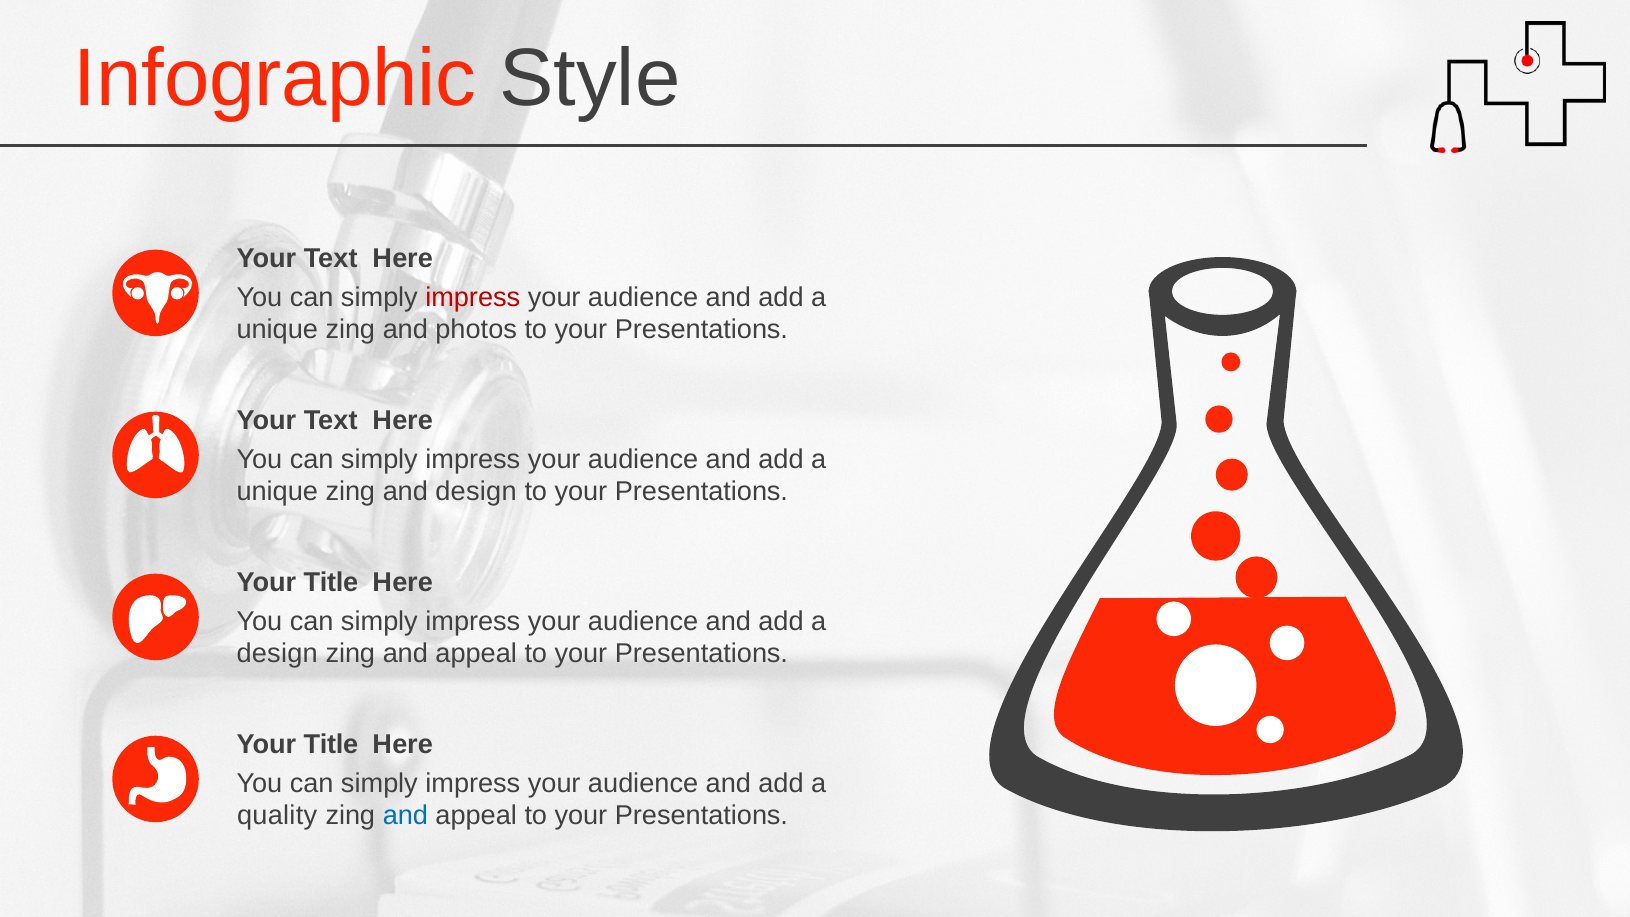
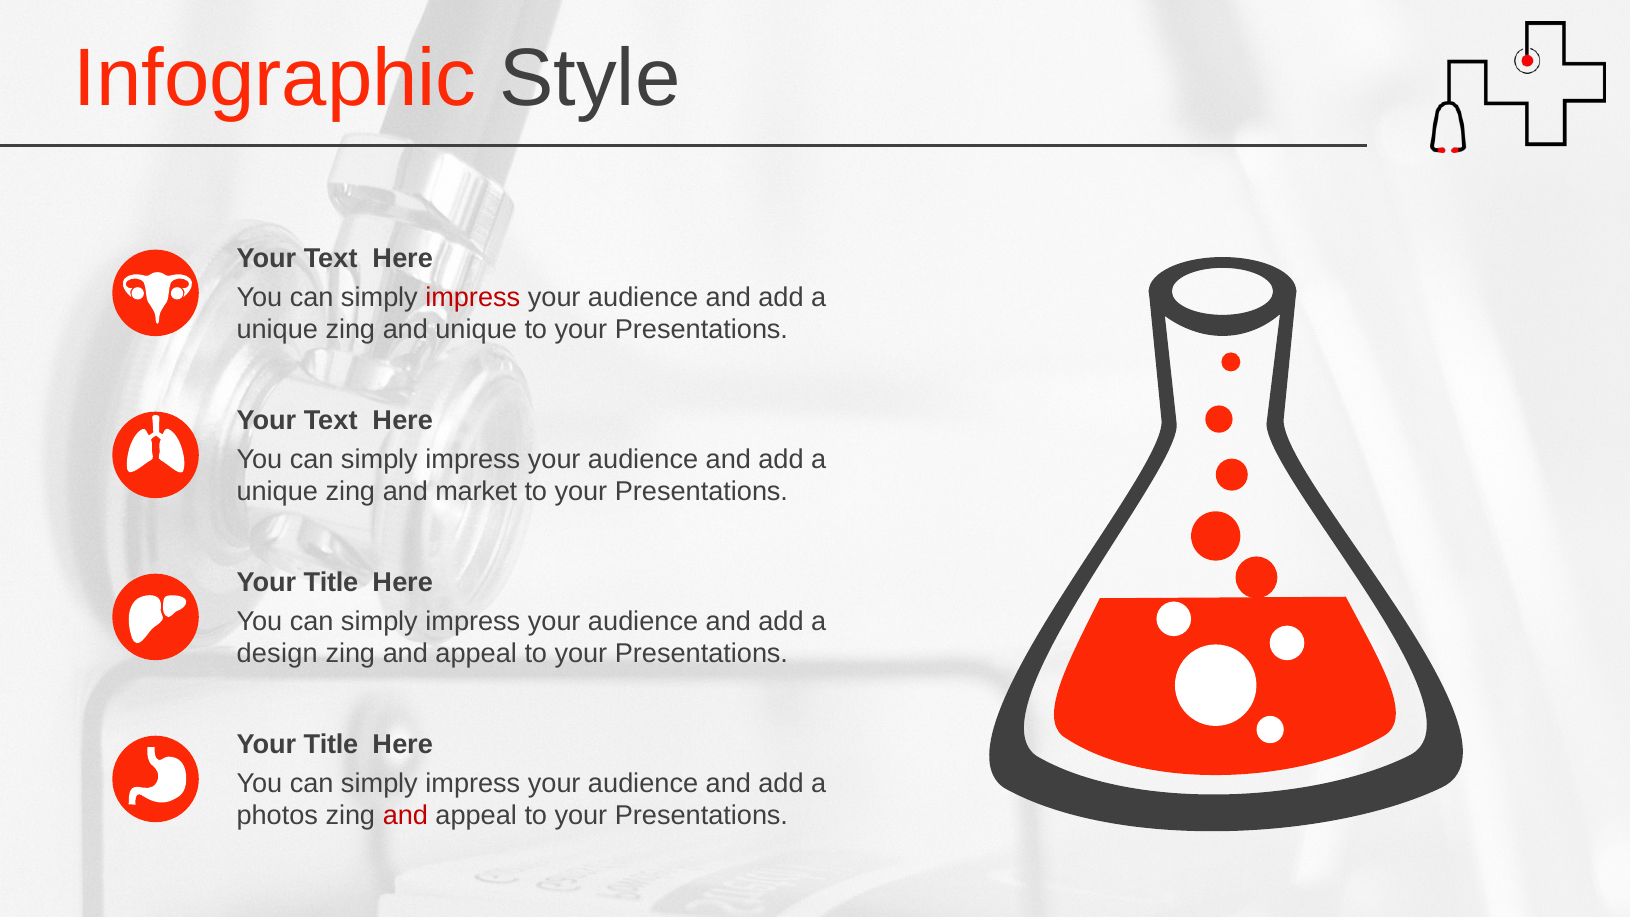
and photos: photos -> unique (476, 330)
and design: design -> market (476, 492)
quality: quality -> photos (277, 816)
and colour: blue -> red (405, 816)
